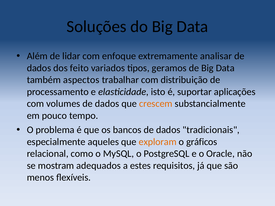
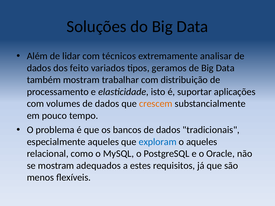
enfoque: enfoque -> técnicos (119, 56)
também aspectos: aspectos -> mostram (81, 80)
exploram colour: orange -> blue (158, 142)
o gráficos: gráficos -> aqueles (202, 142)
